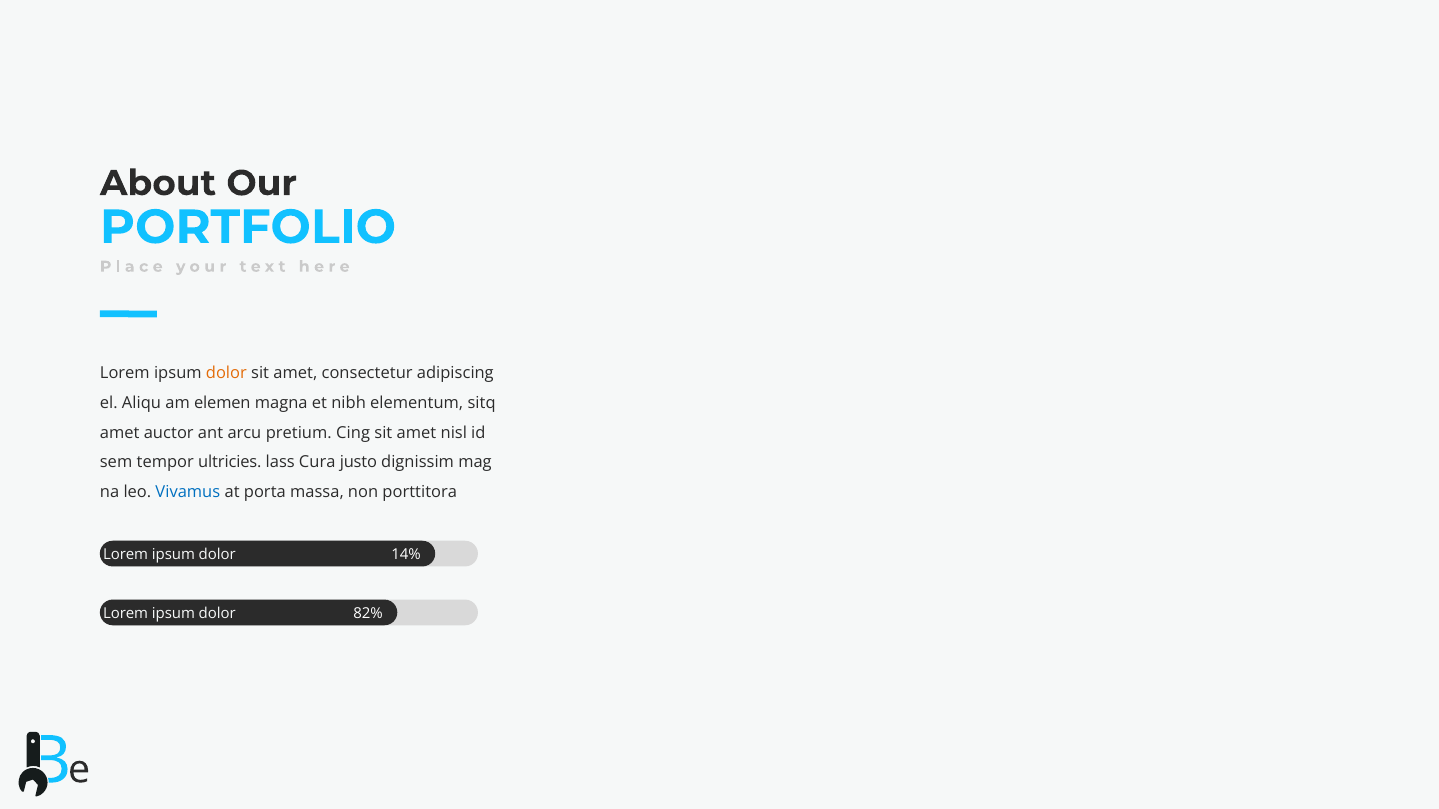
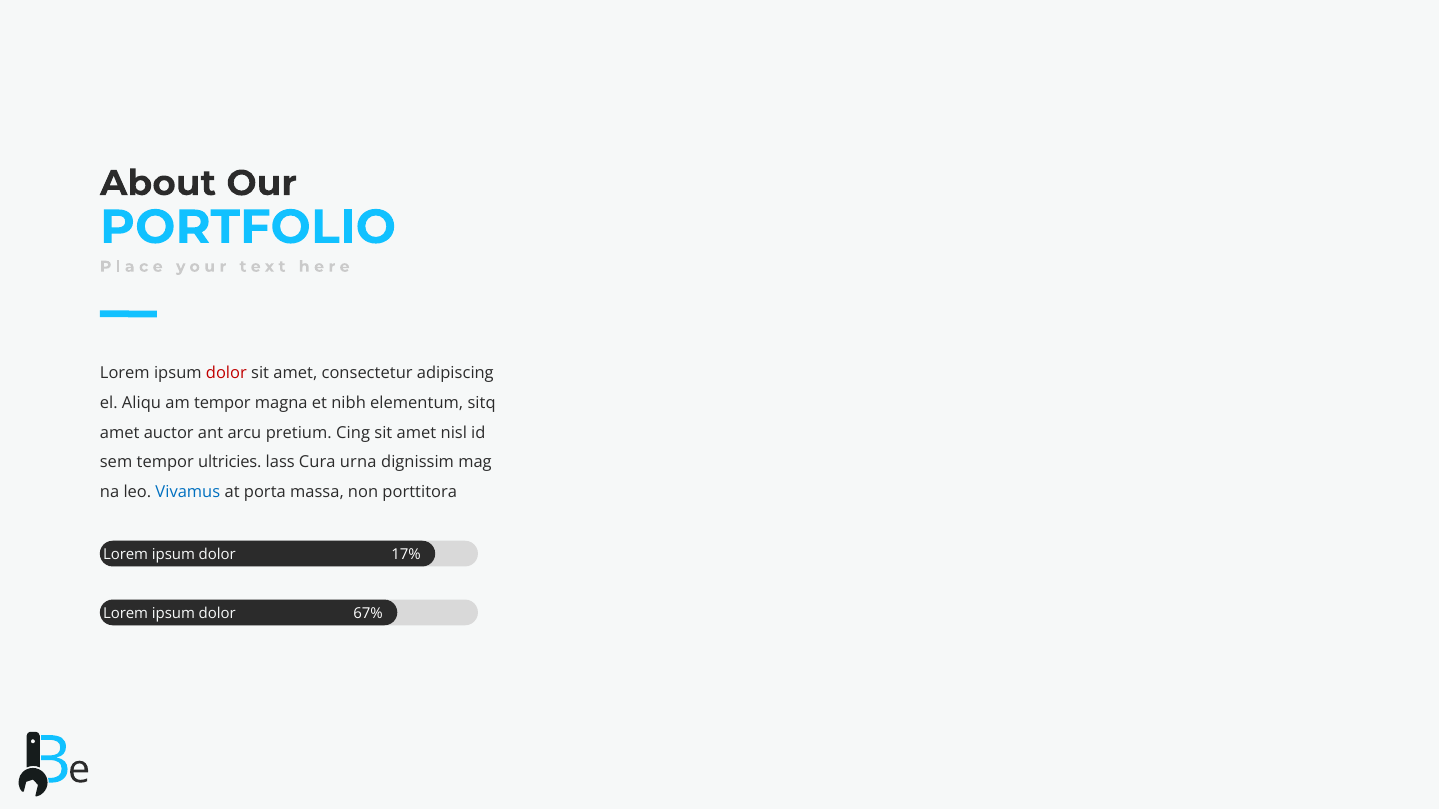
dolor colour: orange -> red (226, 373)
am elemen: elemen -> tempor (222, 403)
justo: justo -> urna (358, 463)
14%: 14% -> 17% (406, 555)
82%: 82% -> 67% (368, 614)
